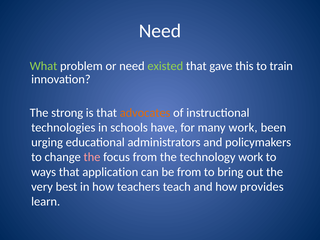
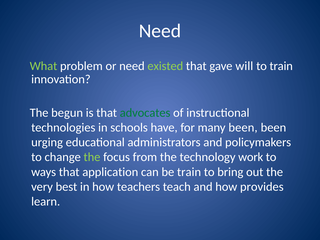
this: this -> will (244, 66)
strong: strong -> begun (67, 113)
advocates colour: orange -> green (145, 113)
many work: work -> been (243, 128)
the colour: pink -> light green (92, 157)
be from: from -> train (189, 172)
